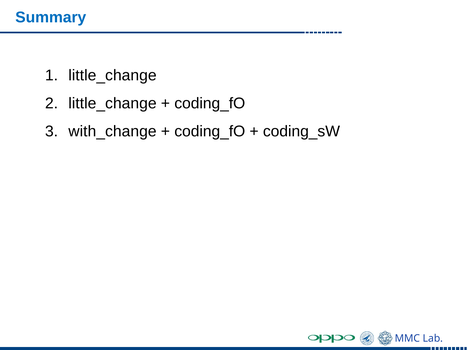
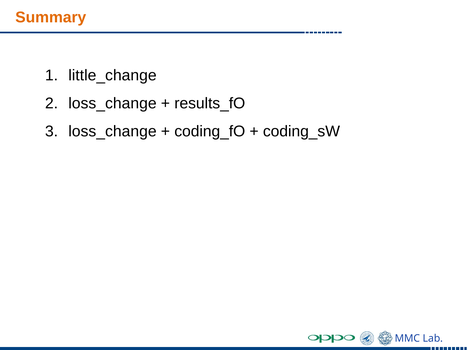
Summary colour: blue -> orange (51, 17)
little_change: little_change -> loss_change (112, 103)
coding_fO: coding_fO -> results_fO (210, 103)
with_change: with_change -> loss_change (112, 131)
